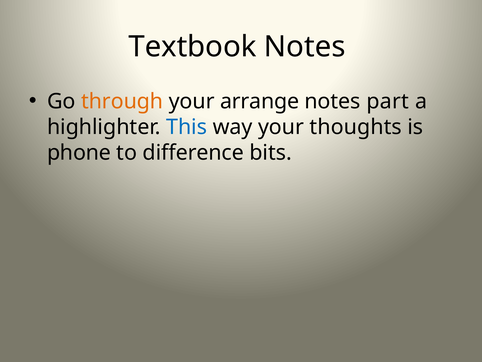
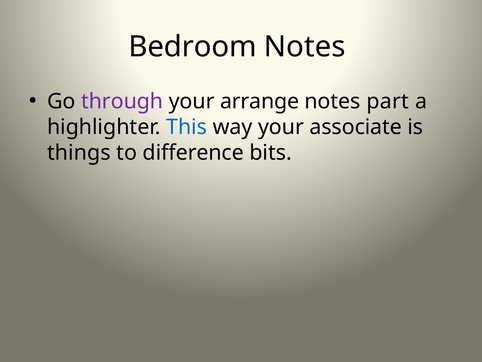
Textbook: Textbook -> Bedroom (193, 47)
through colour: orange -> purple (122, 101)
thoughts: thoughts -> associate (356, 127)
phone: phone -> things (79, 153)
